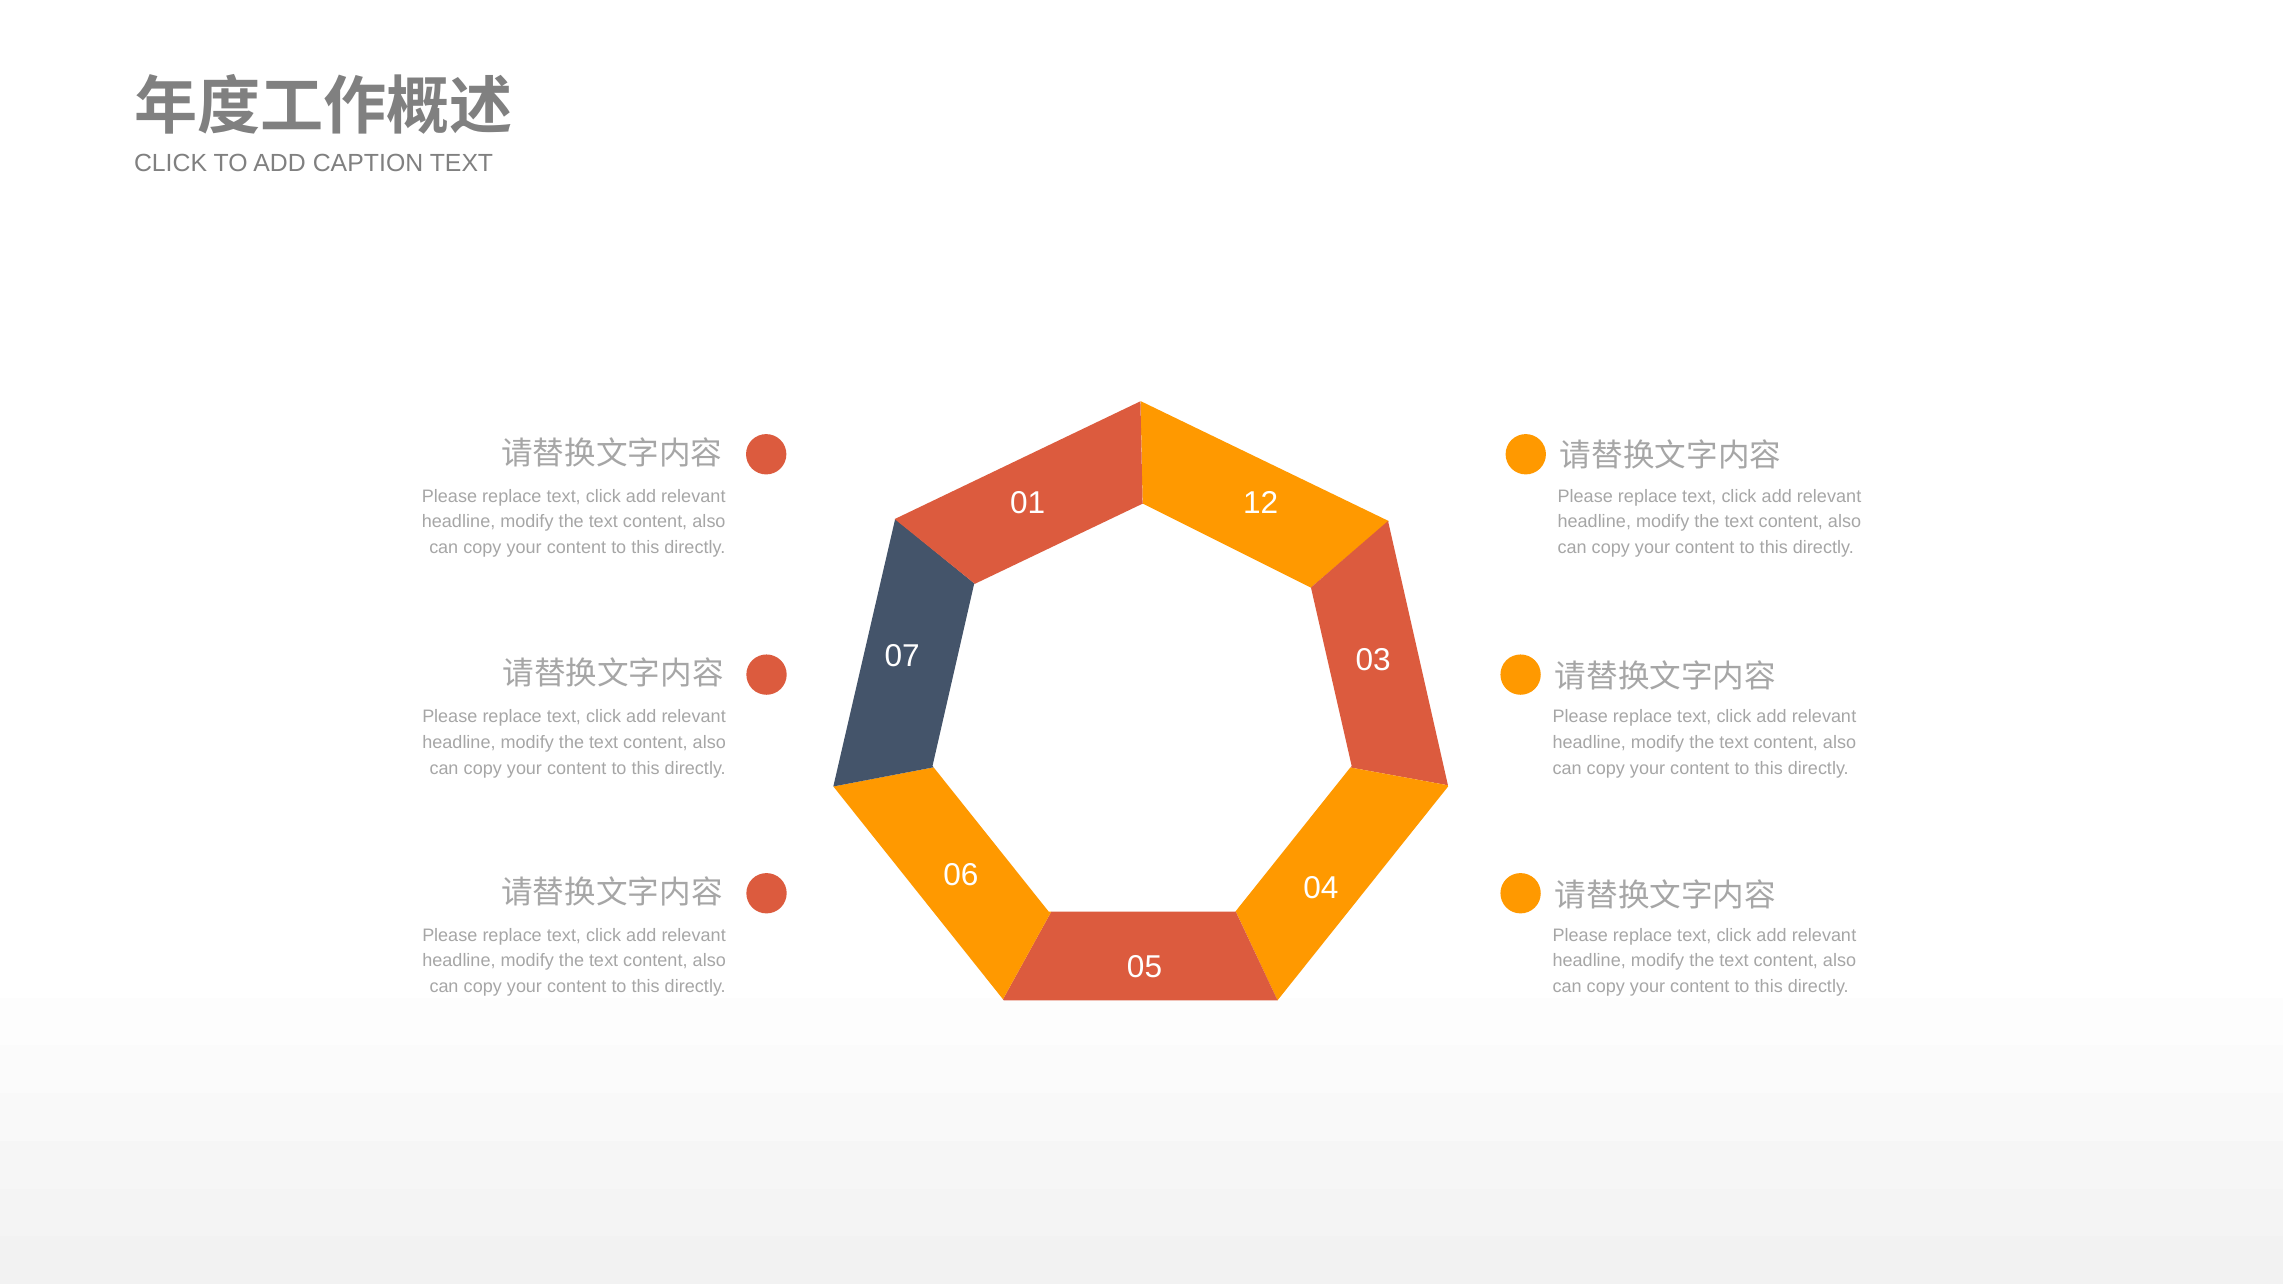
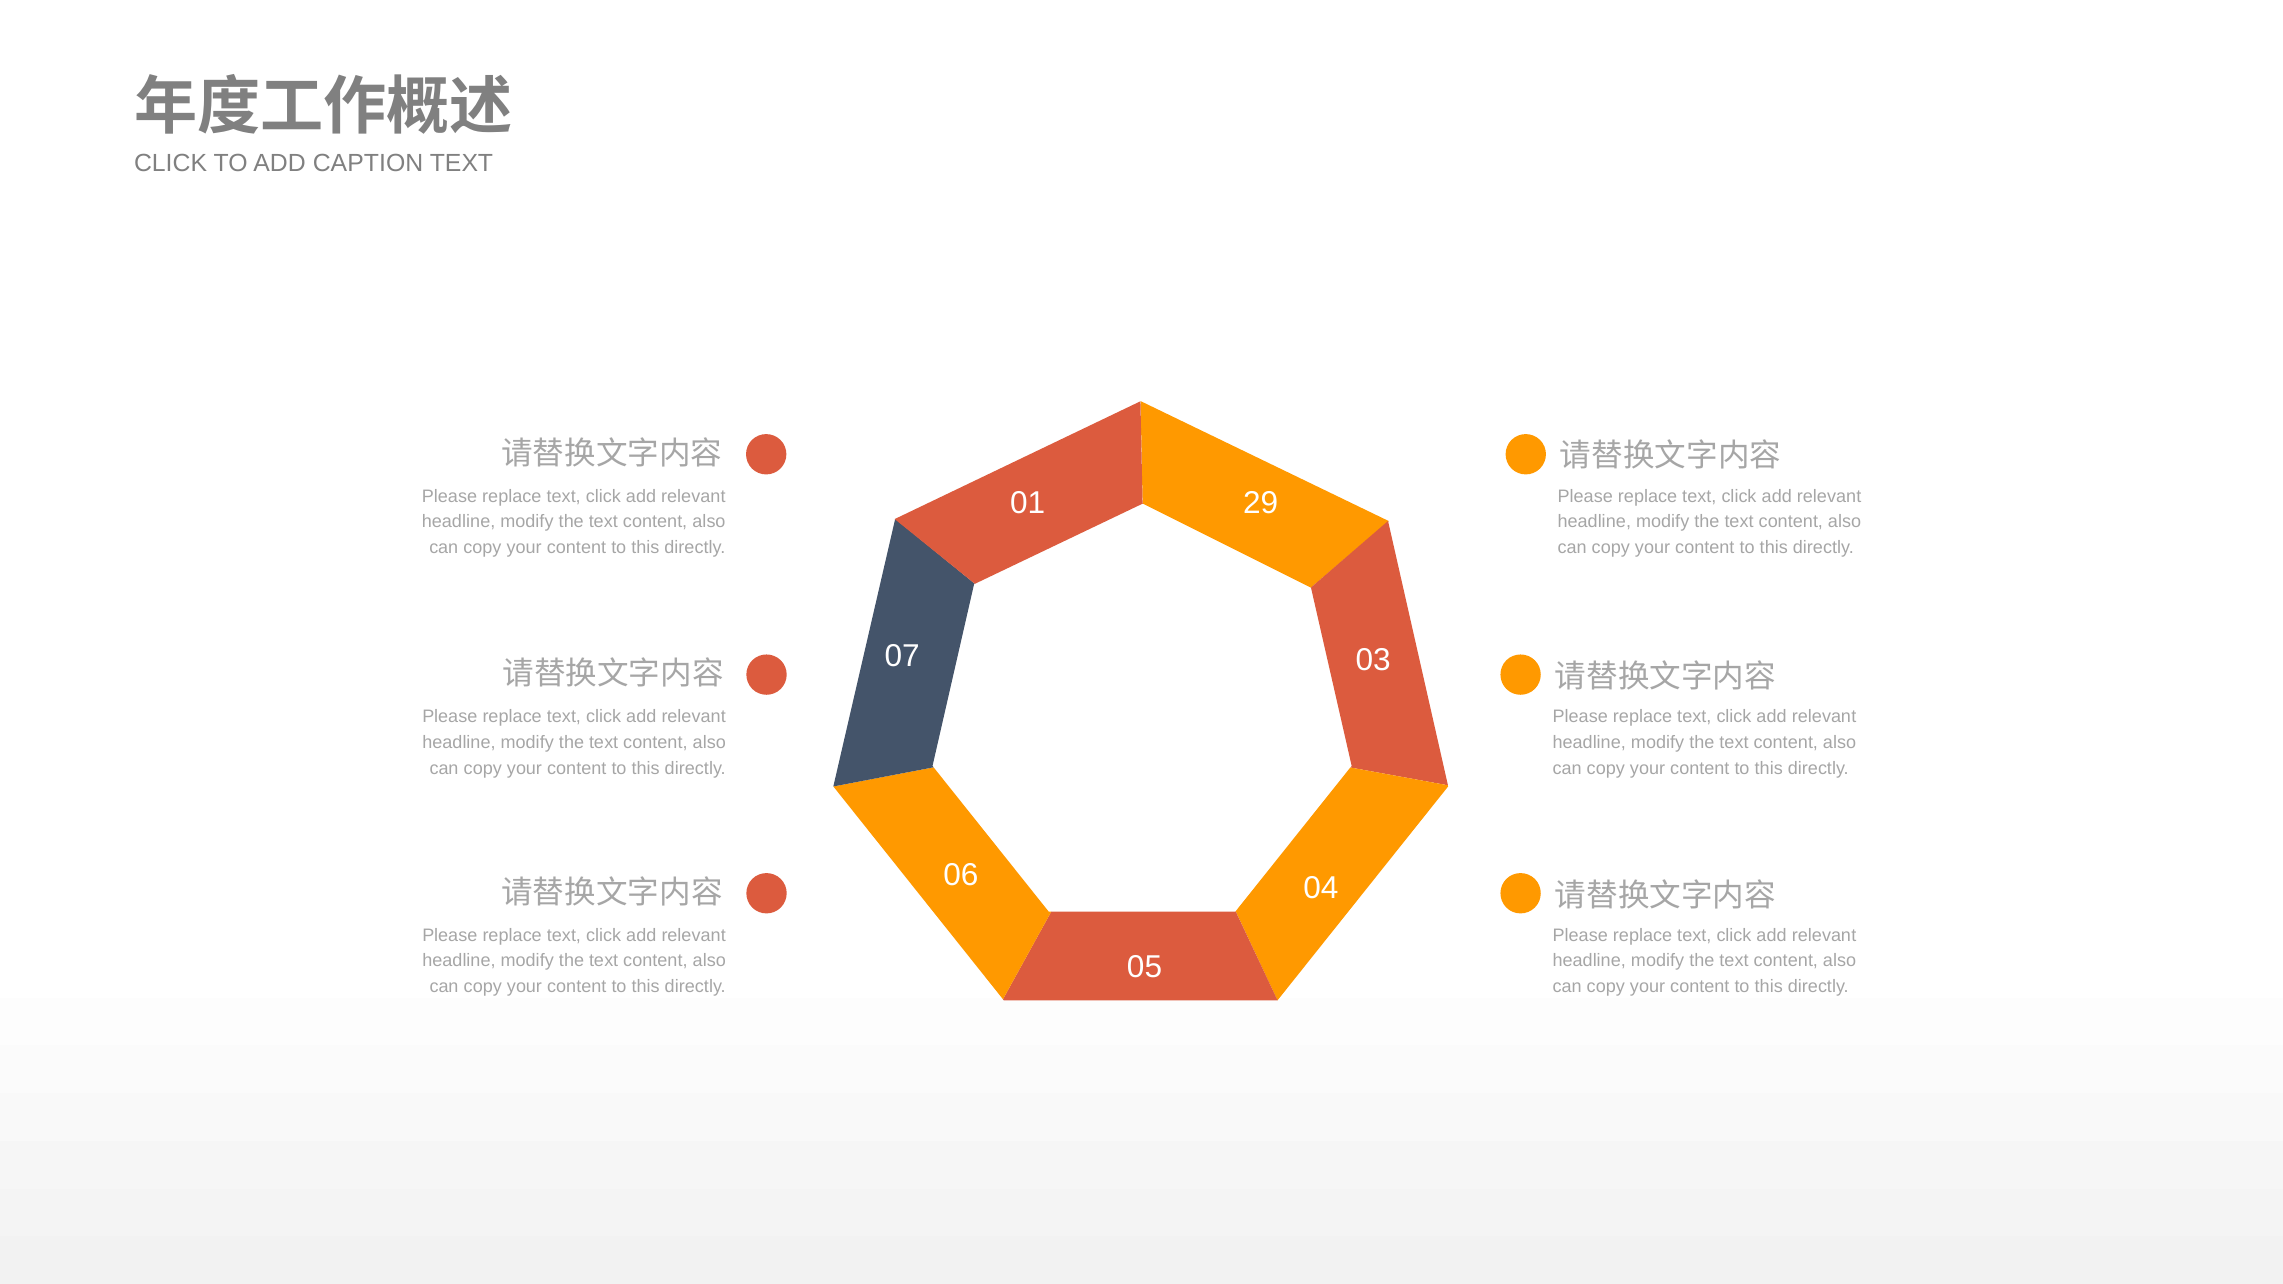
12: 12 -> 29 (1261, 503)
